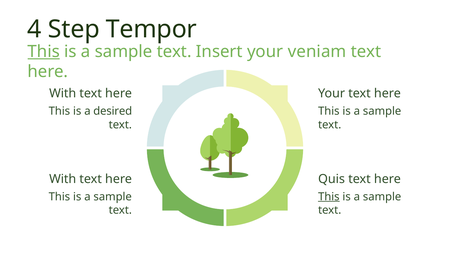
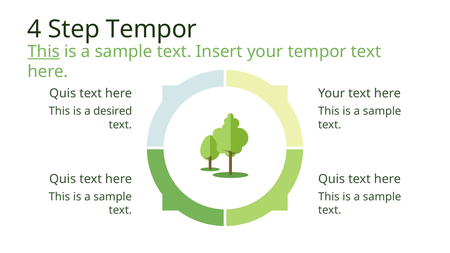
your veniam: veniam -> tempor (317, 52)
With: With -> Quis (63, 93)
With: With -> Quis (63, 179)
This underline: present -> none (329, 197)
